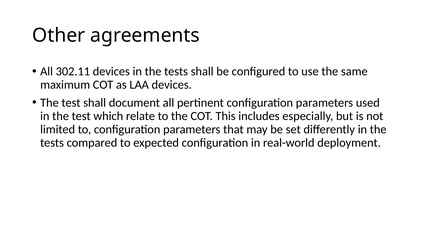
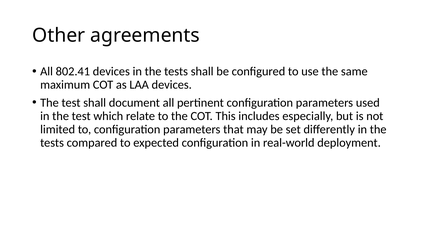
302.11: 302.11 -> 802.41 (73, 72)
